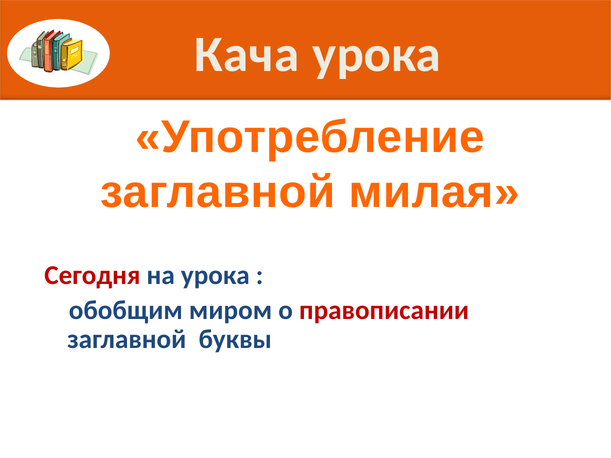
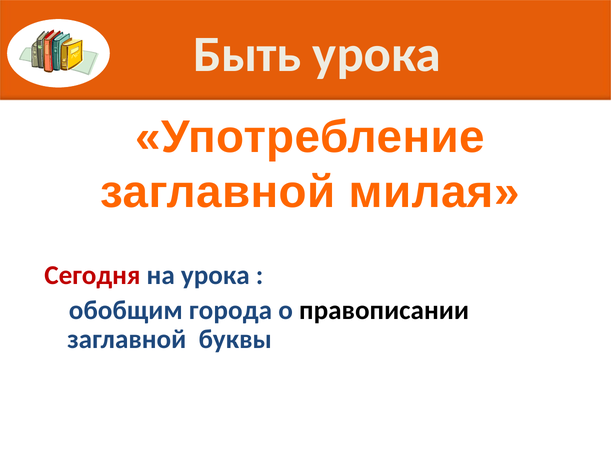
Кача: Кача -> Быть (247, 54)
миром: миром -> города (231, 310)
правописании colour: red -> black (384, 310)
